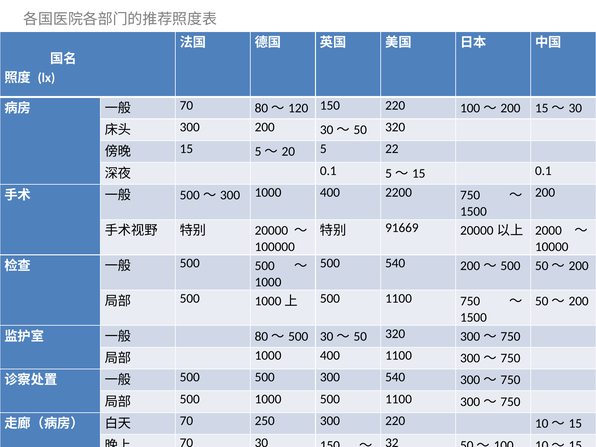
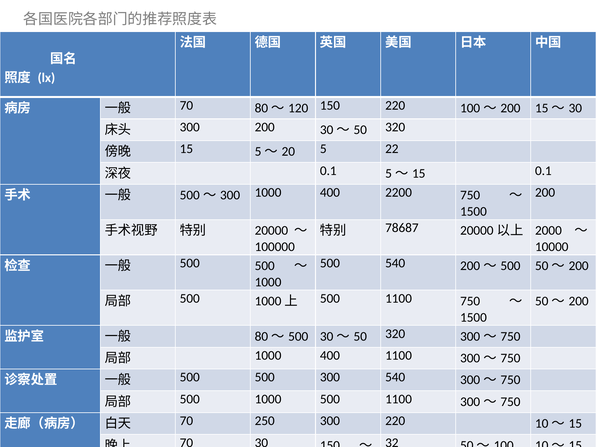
91669: 91669 -> 78687 (402, 228)
